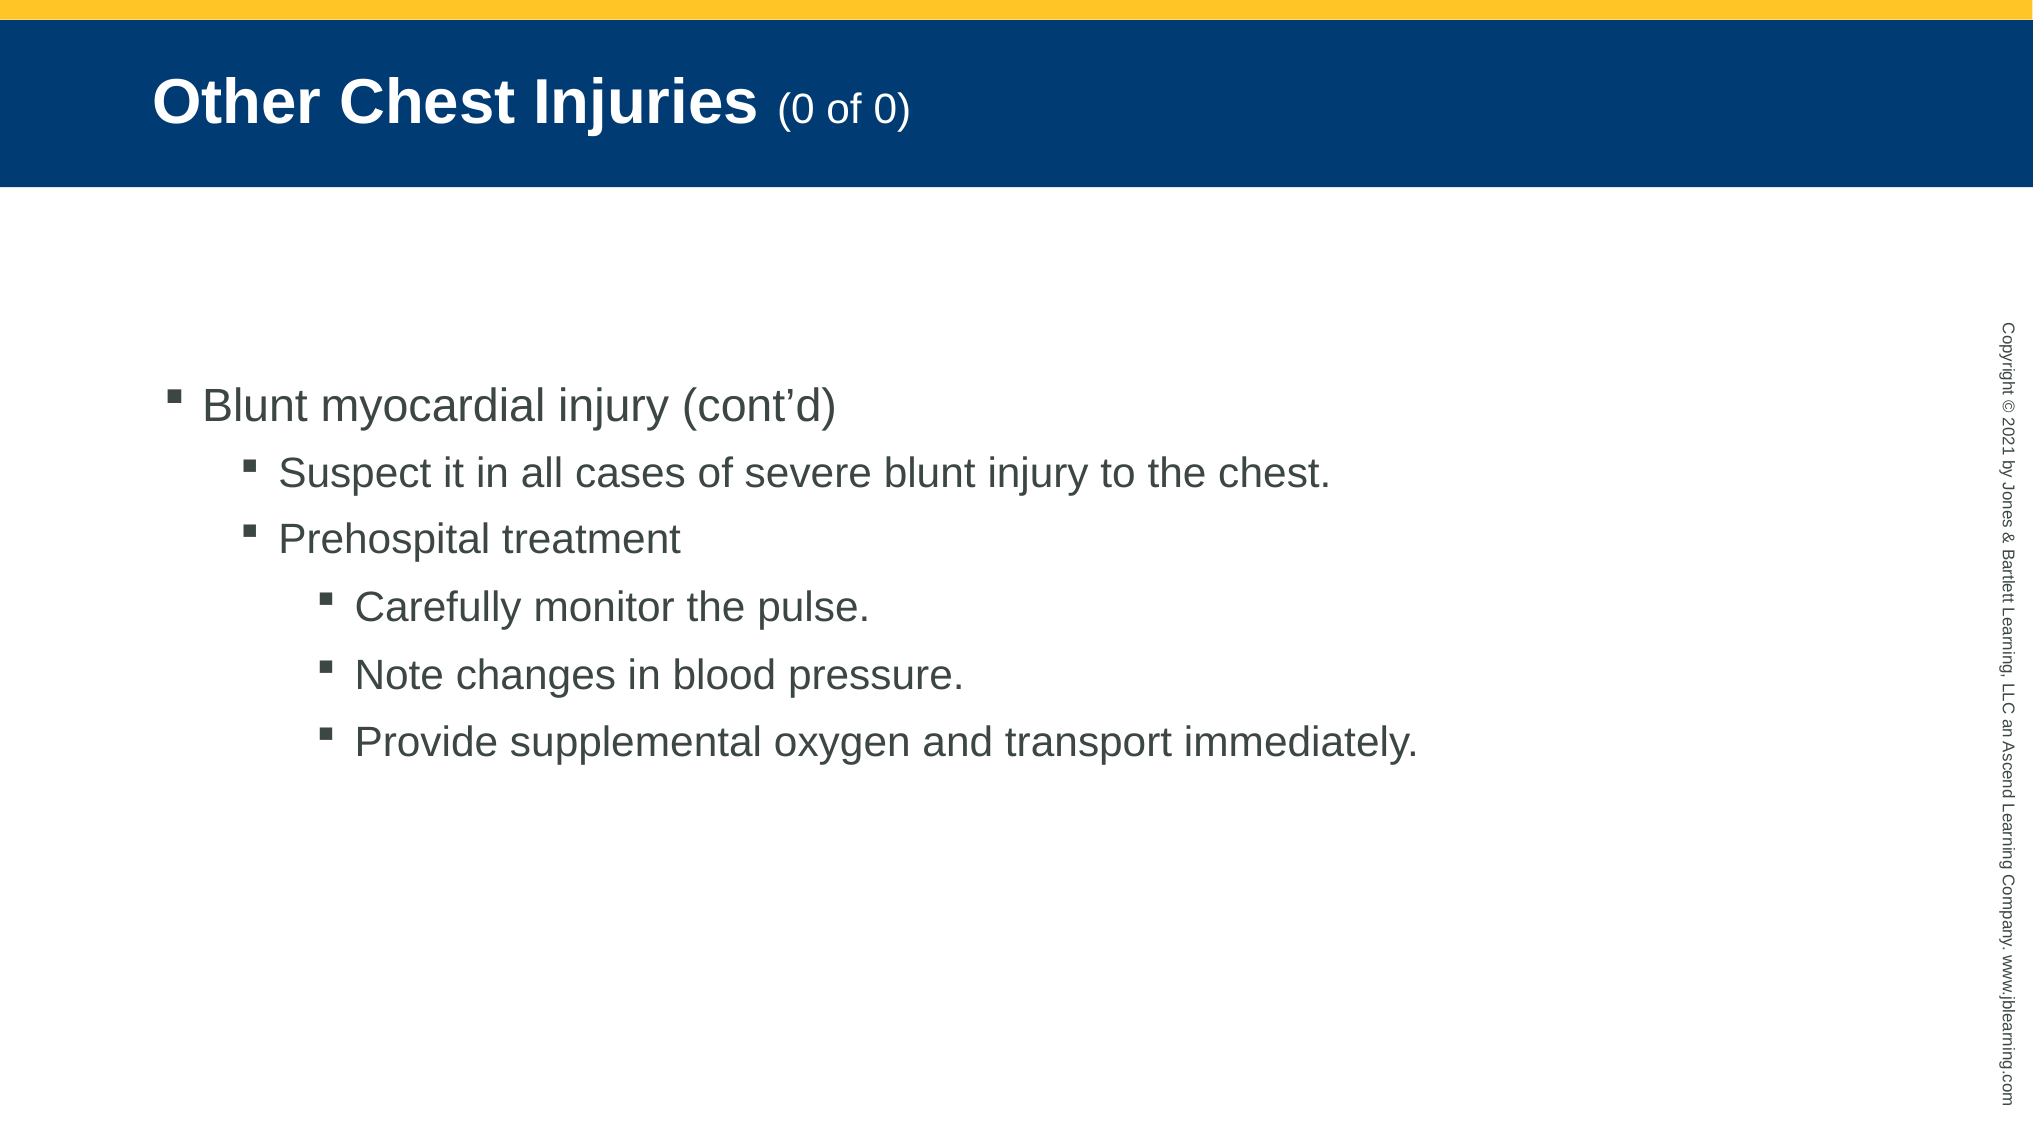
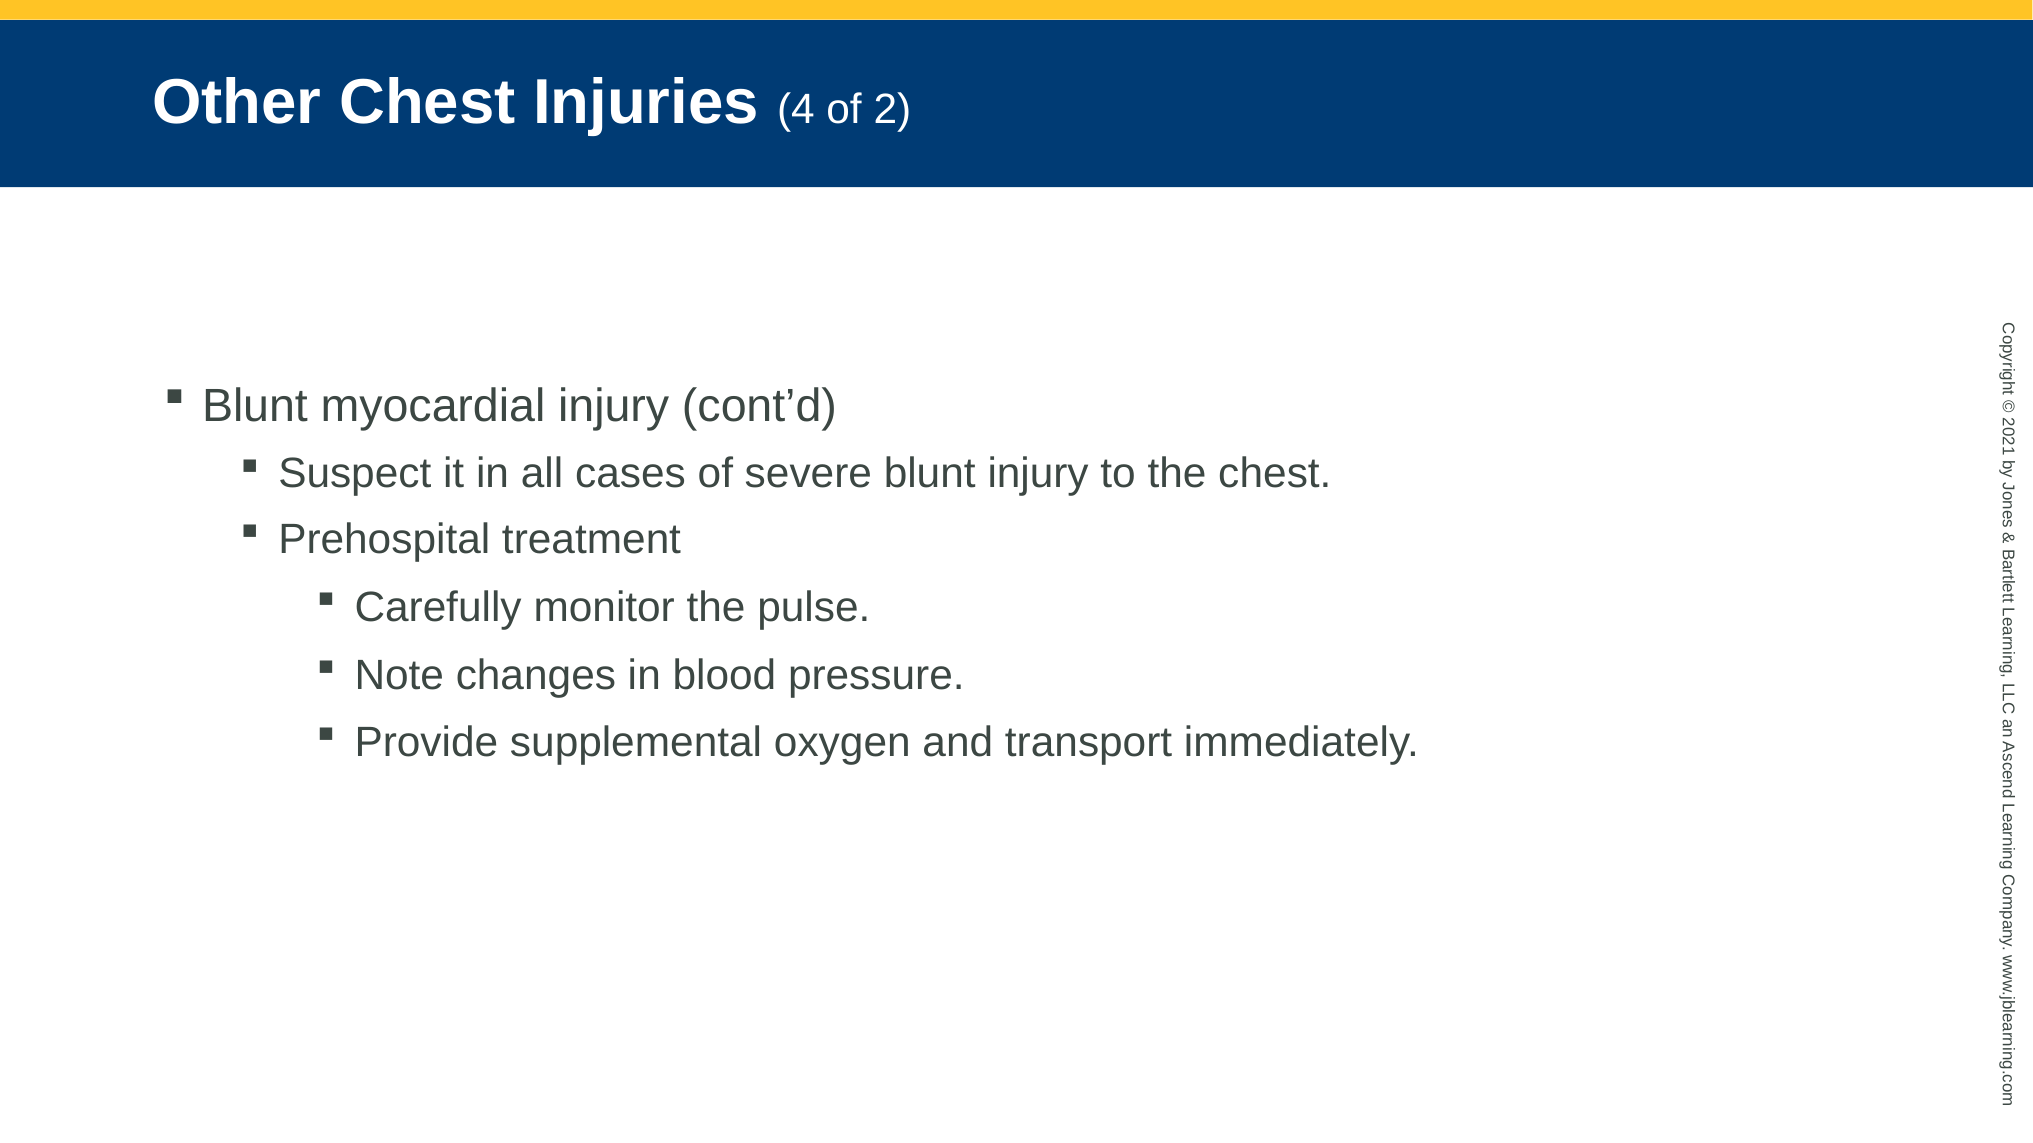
Injuries 0: 0 -> 4 (796, 109)
of 0: 0 -> 2 (892, 109)
